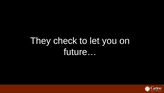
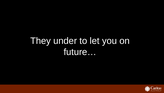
check: check -> under (65, 40)
